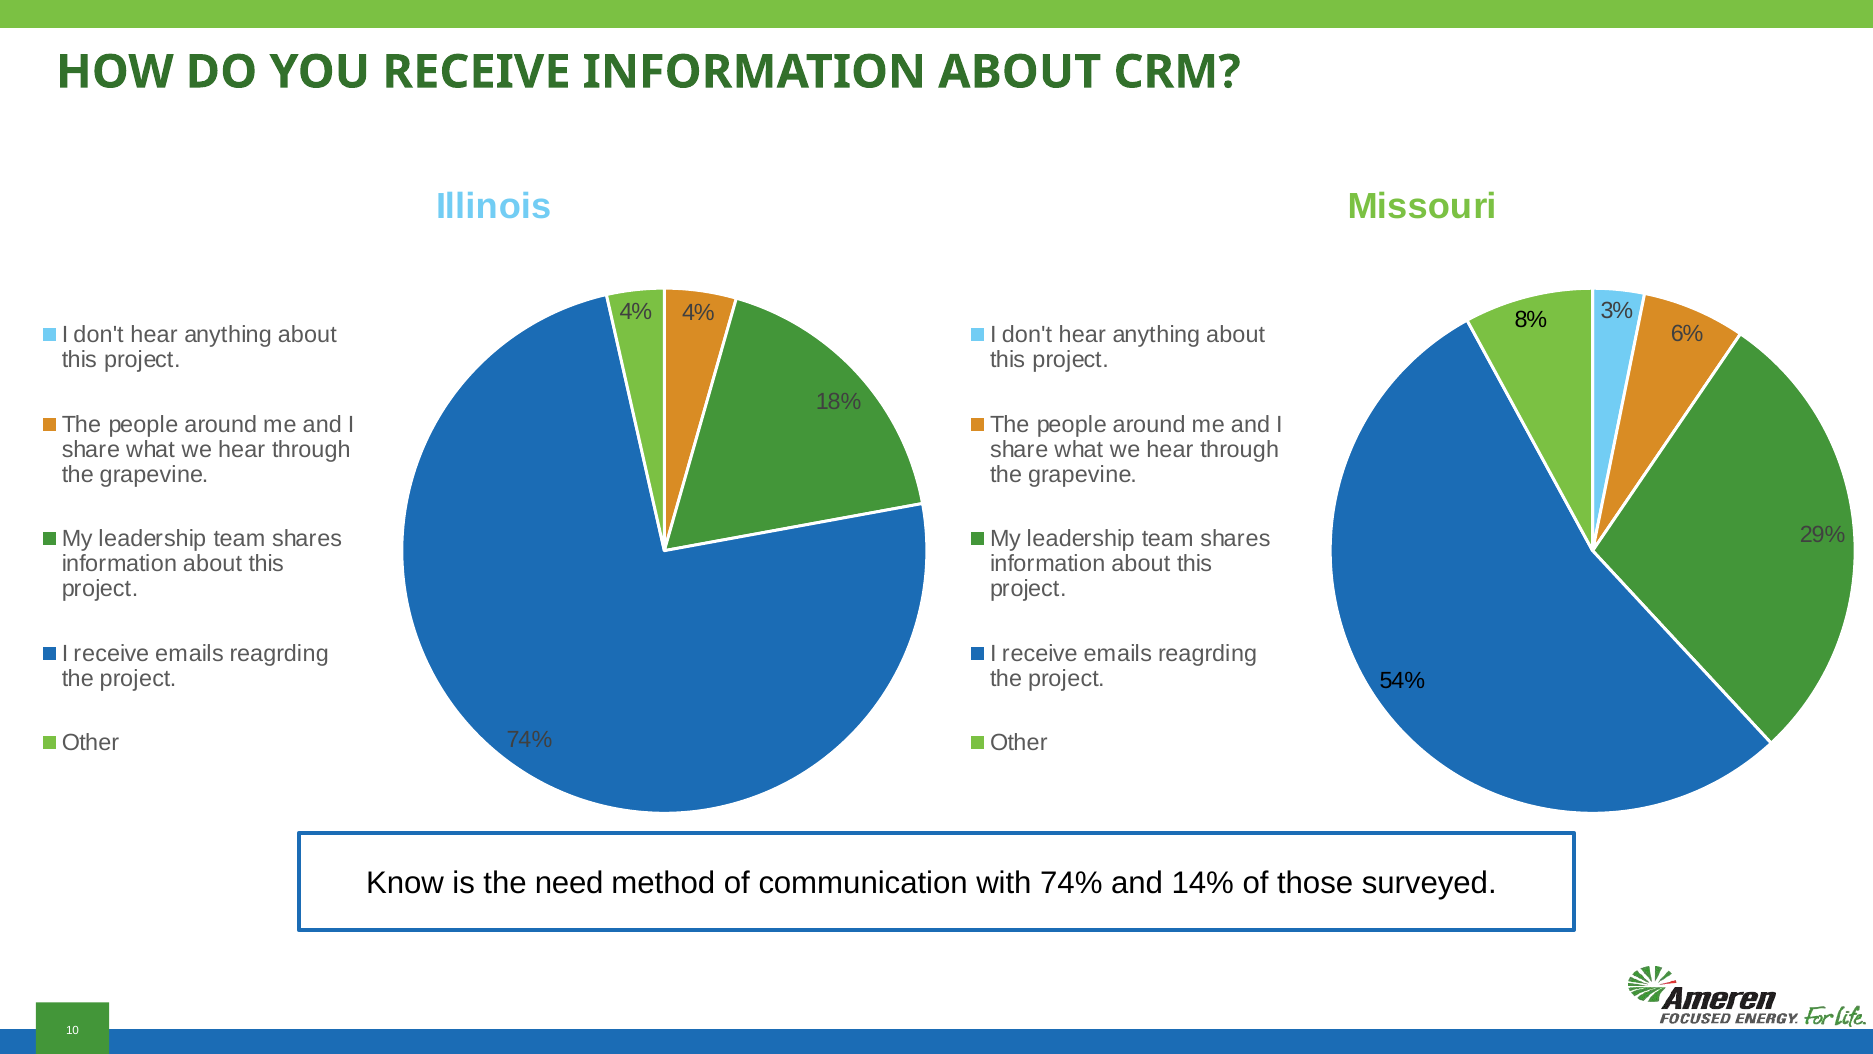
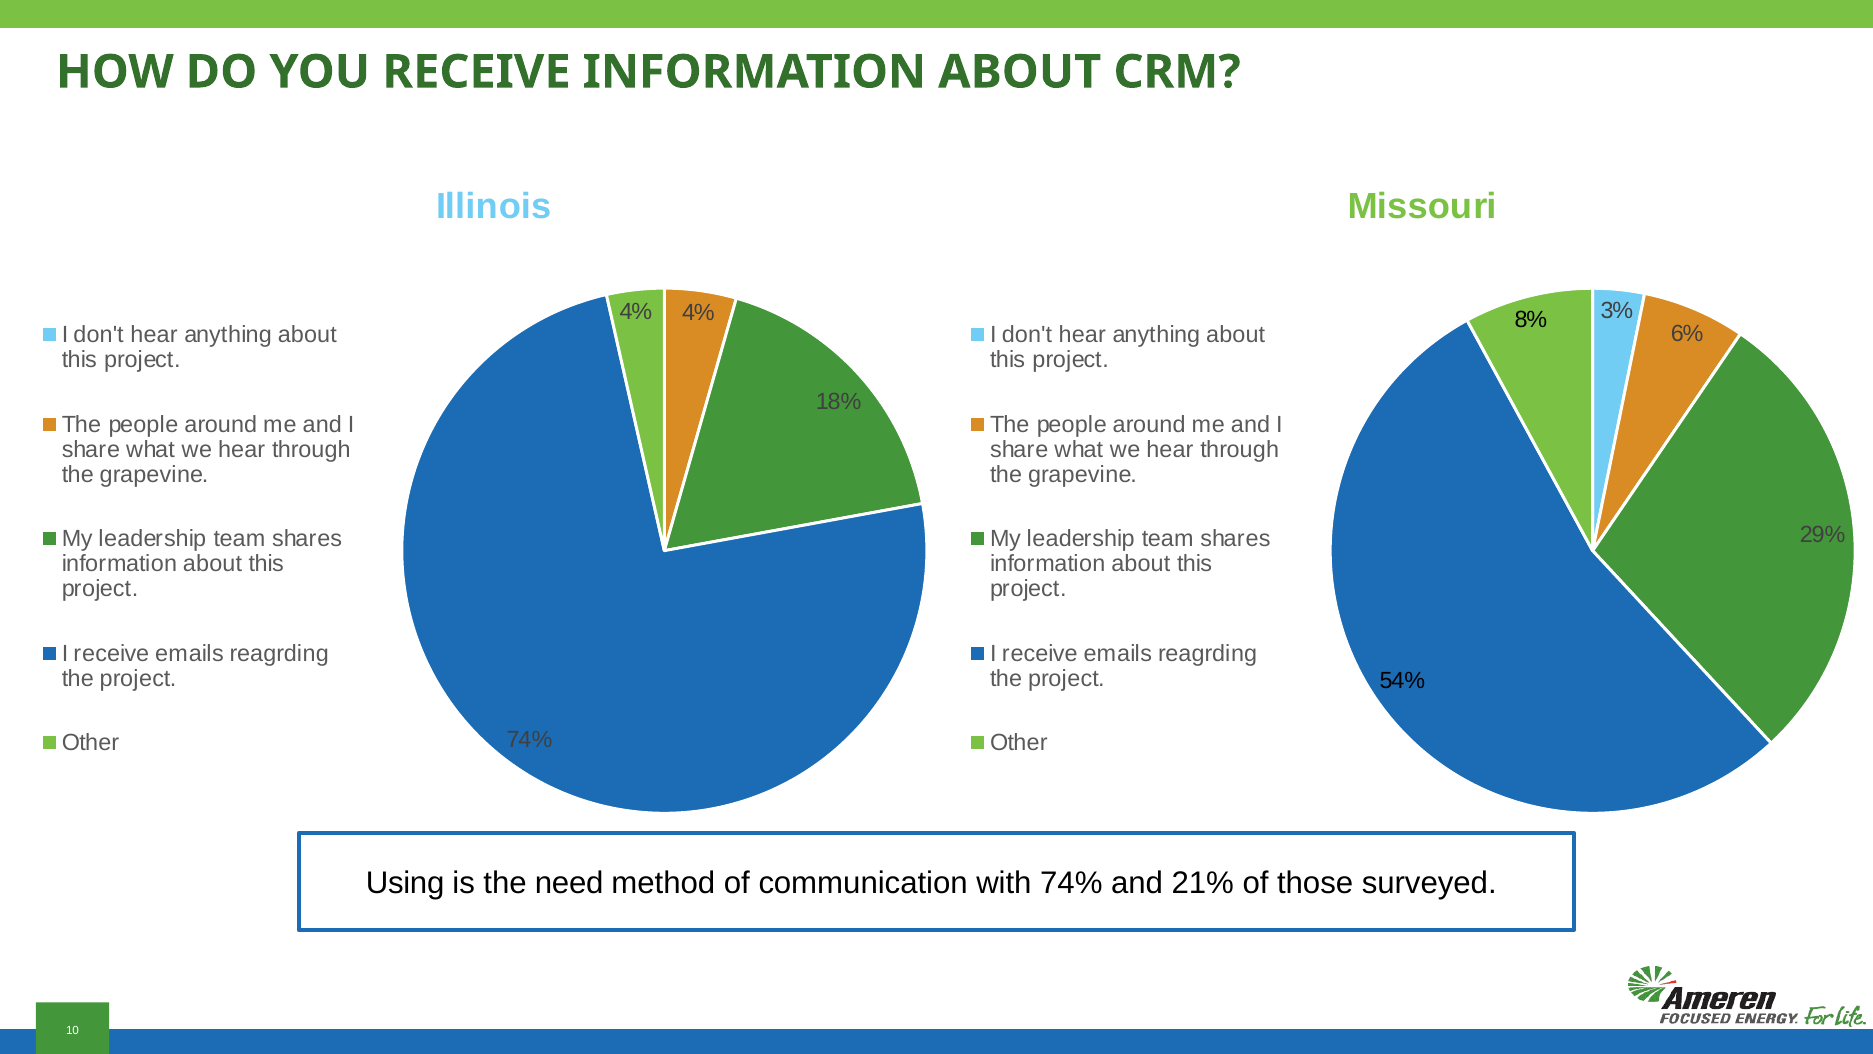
Know: Know -> Using (405, 883)
14%: 14% -> 21% (1203, 883)
